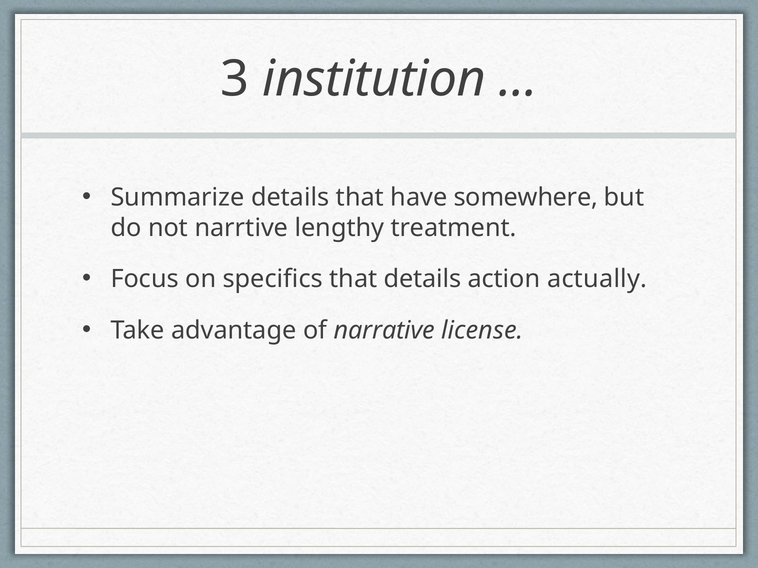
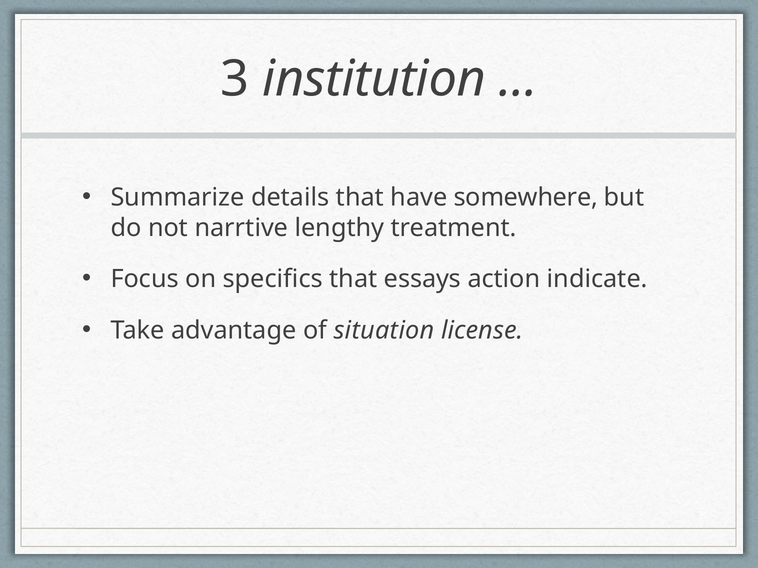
that details: details -> essays (423, 279)
actually: actually -> indicate (597, 279)
narrative: narrative -> situation (384, 331)
